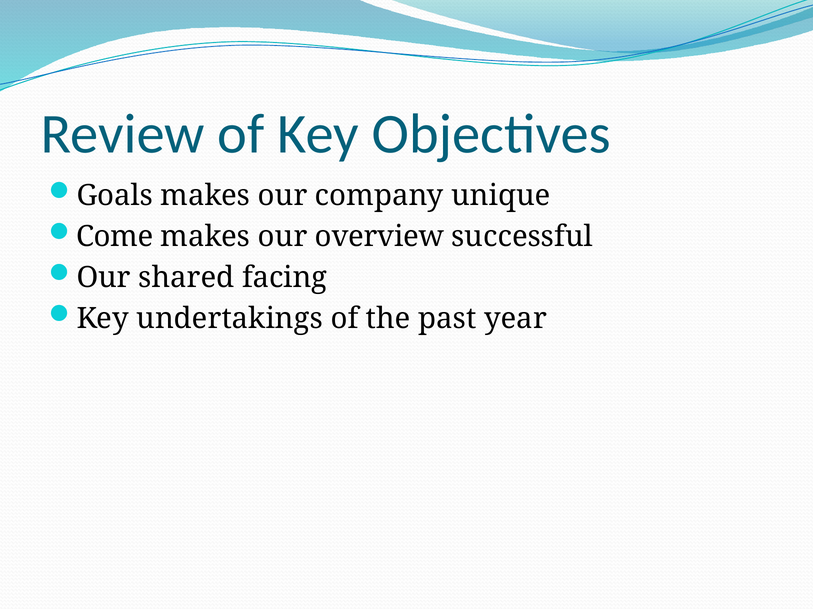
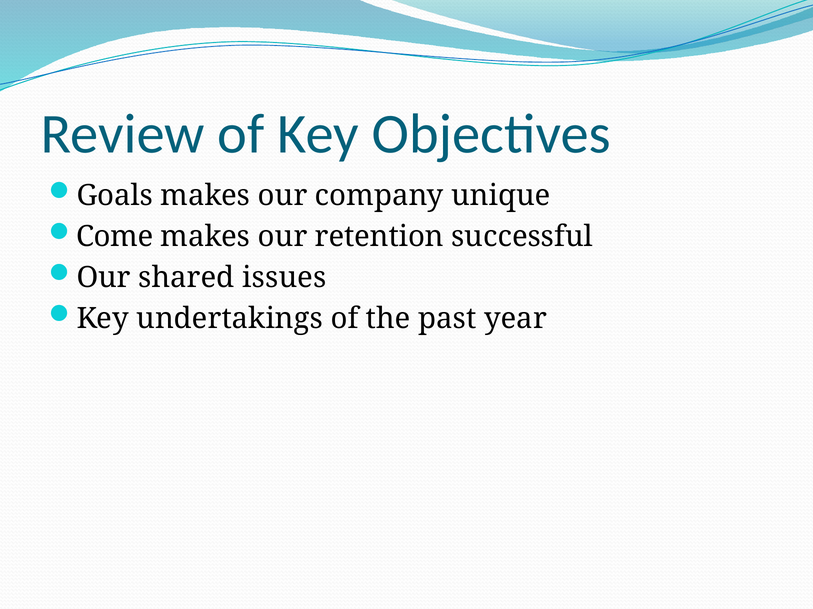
overview: overview -> retention (379, 237)
facing: facing -> issues (284, 278)
